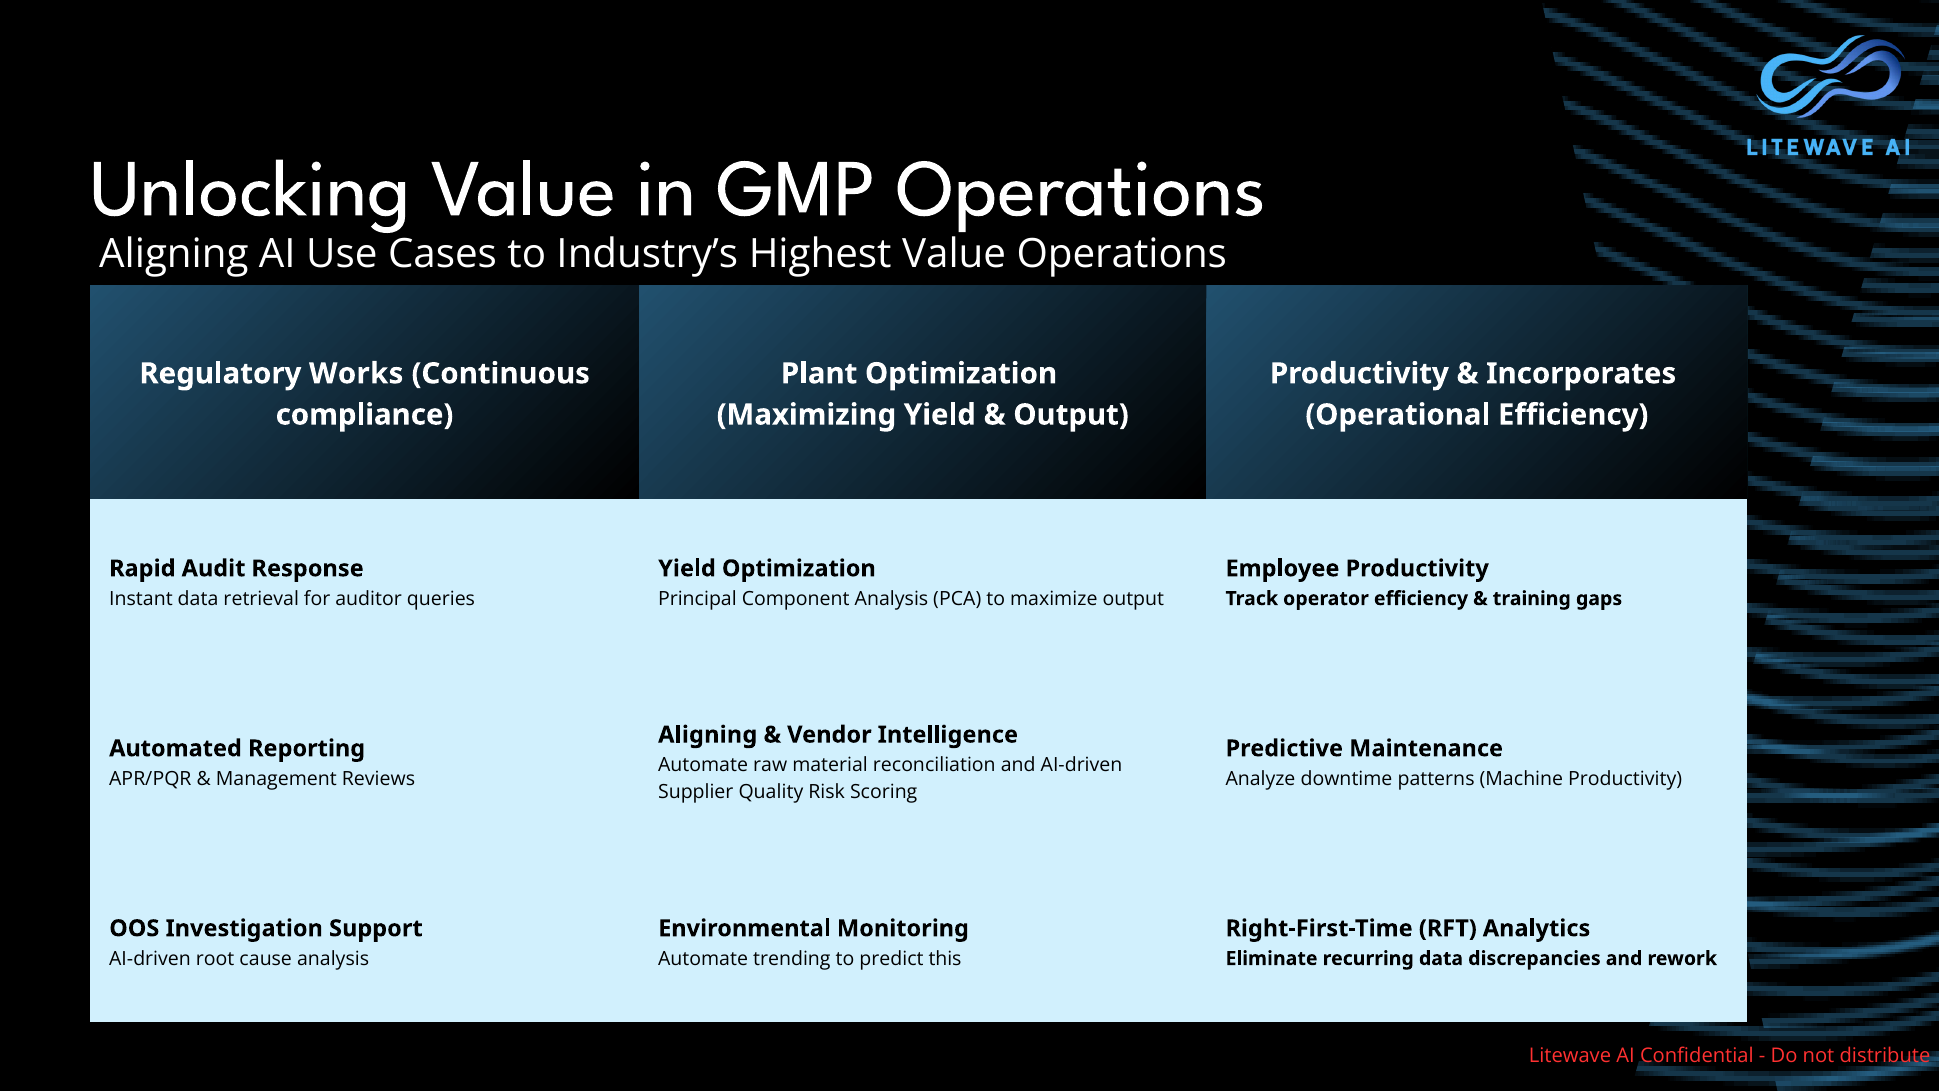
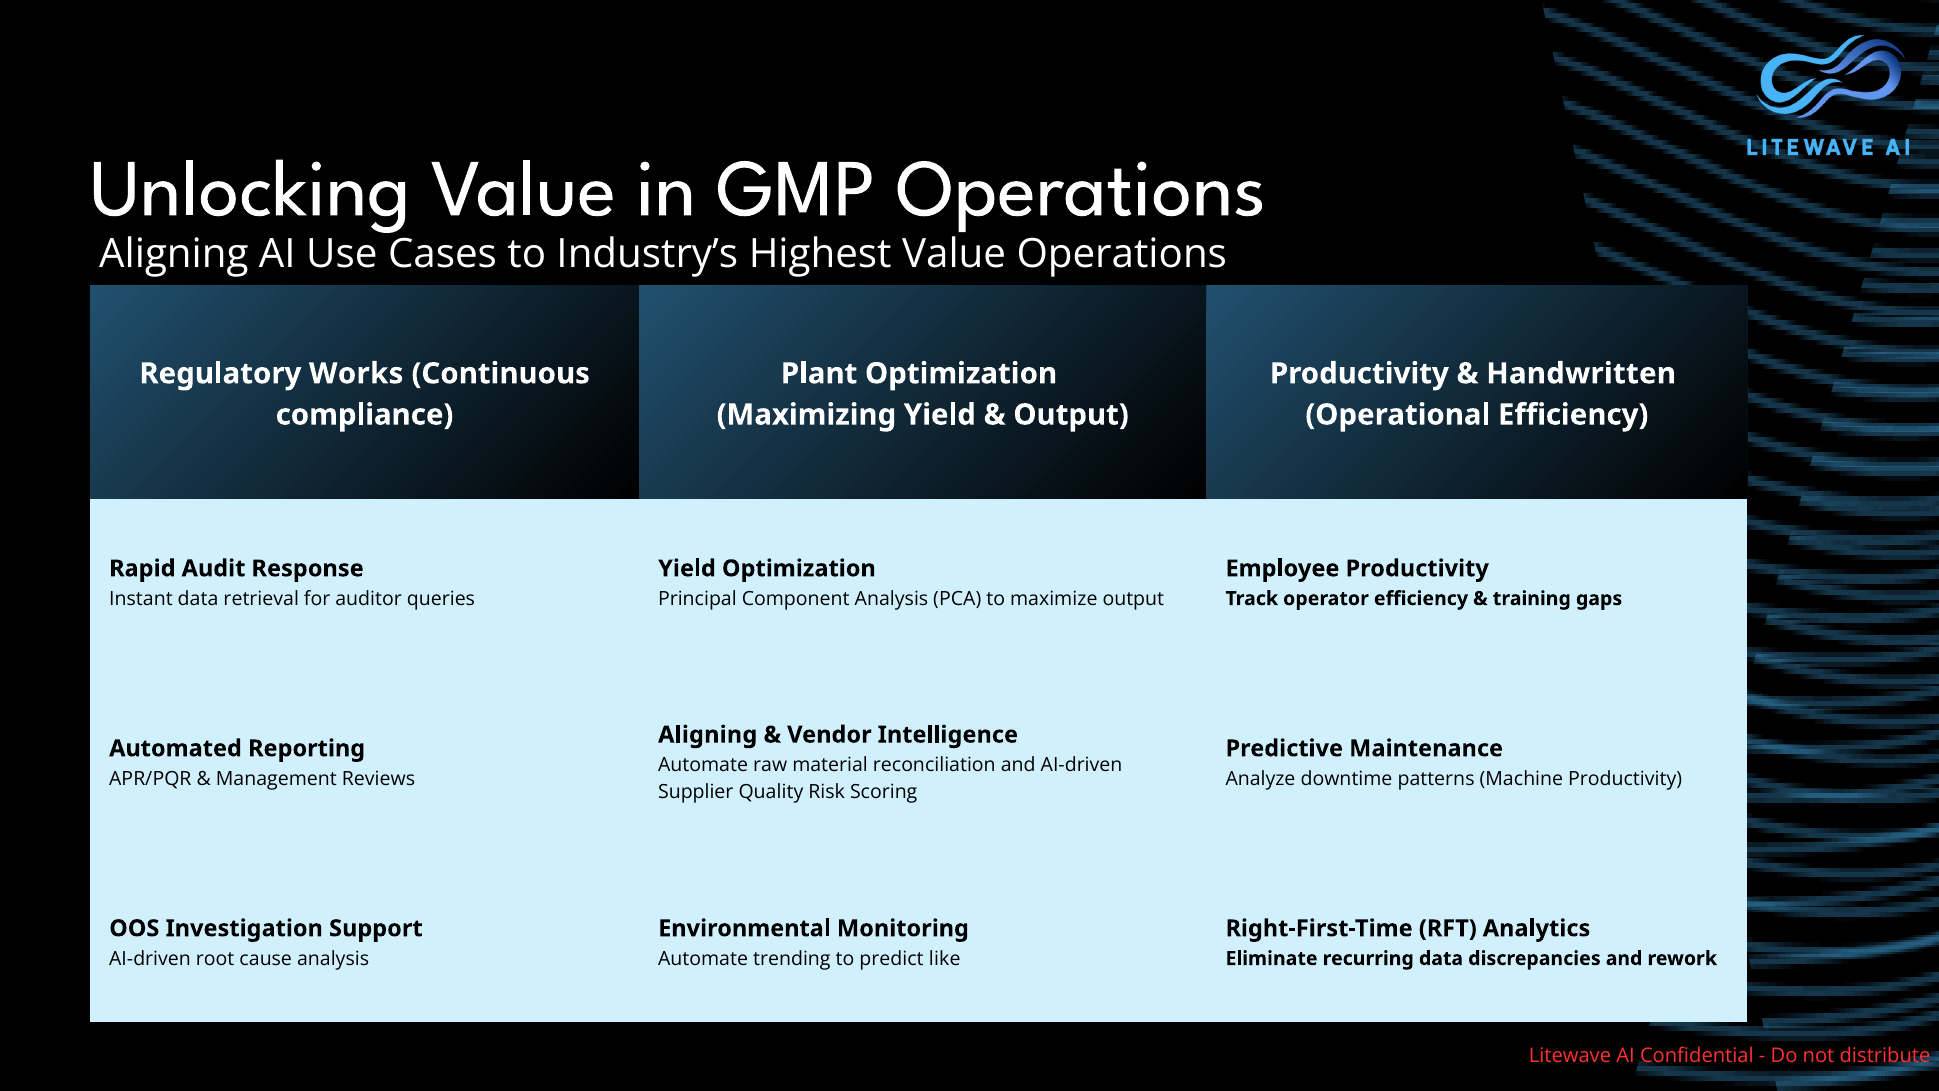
Incorporates: Incorporates -> Handwritten (1581, 374)
this: this -> like (945, 958)
